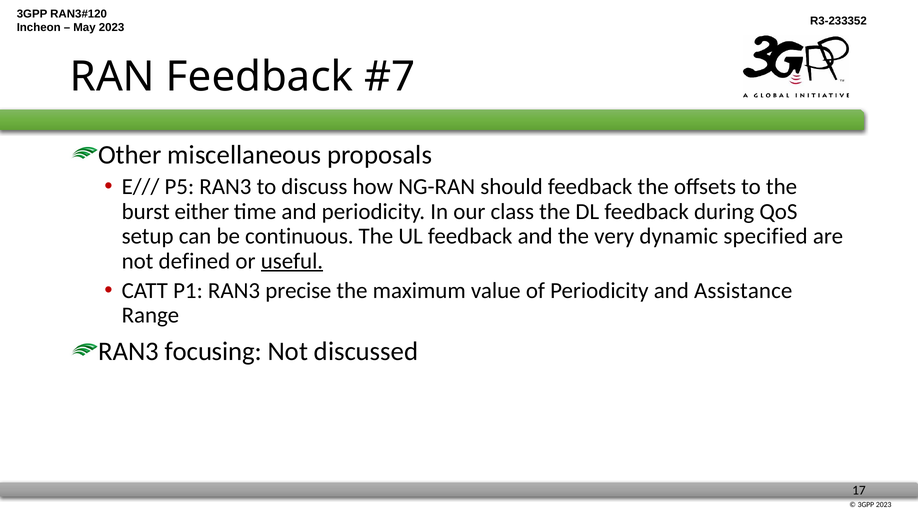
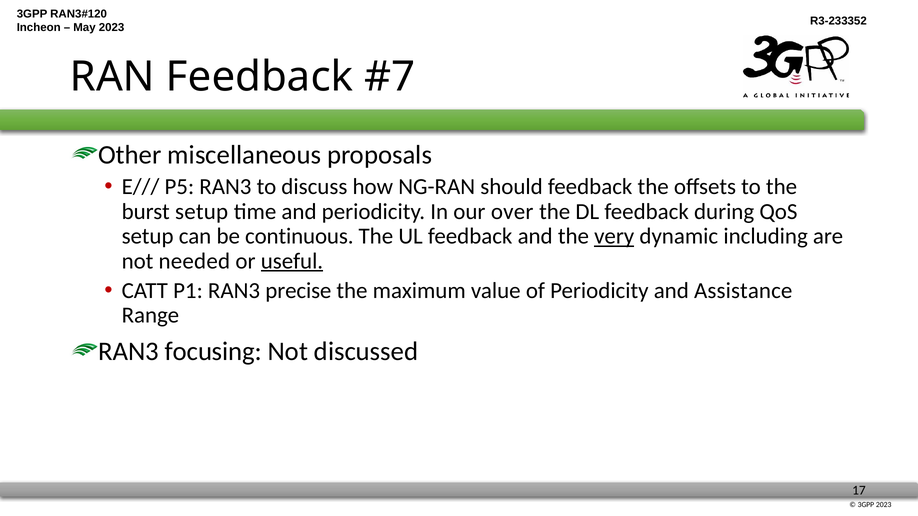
burst either: either -> setup (202, 212)
class: class -> over (512, 212)
very underline: none -> present (614, 236)
specified: specified -> including (766, 236)
defined: defined -> needed (194, 261)
